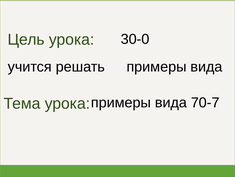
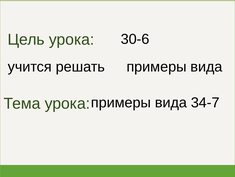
30-0: 30-0 -> 30-6 (135, 39)
70-7: 70-7 -> 34-7 (205, 102)
